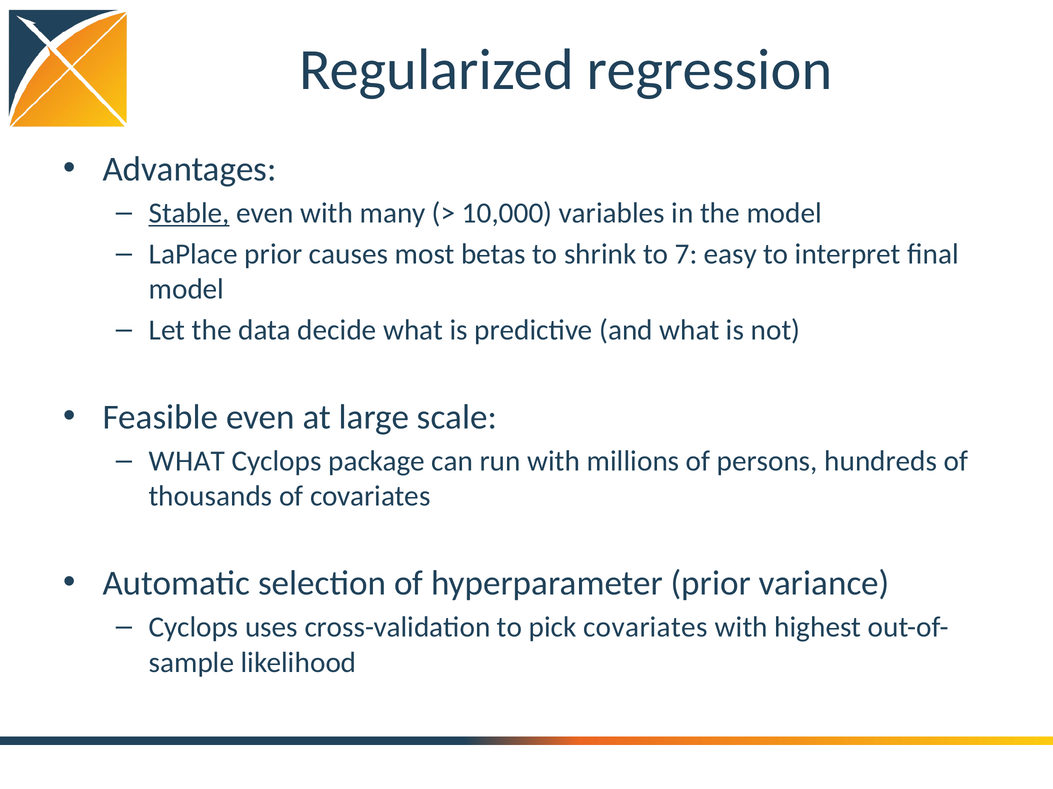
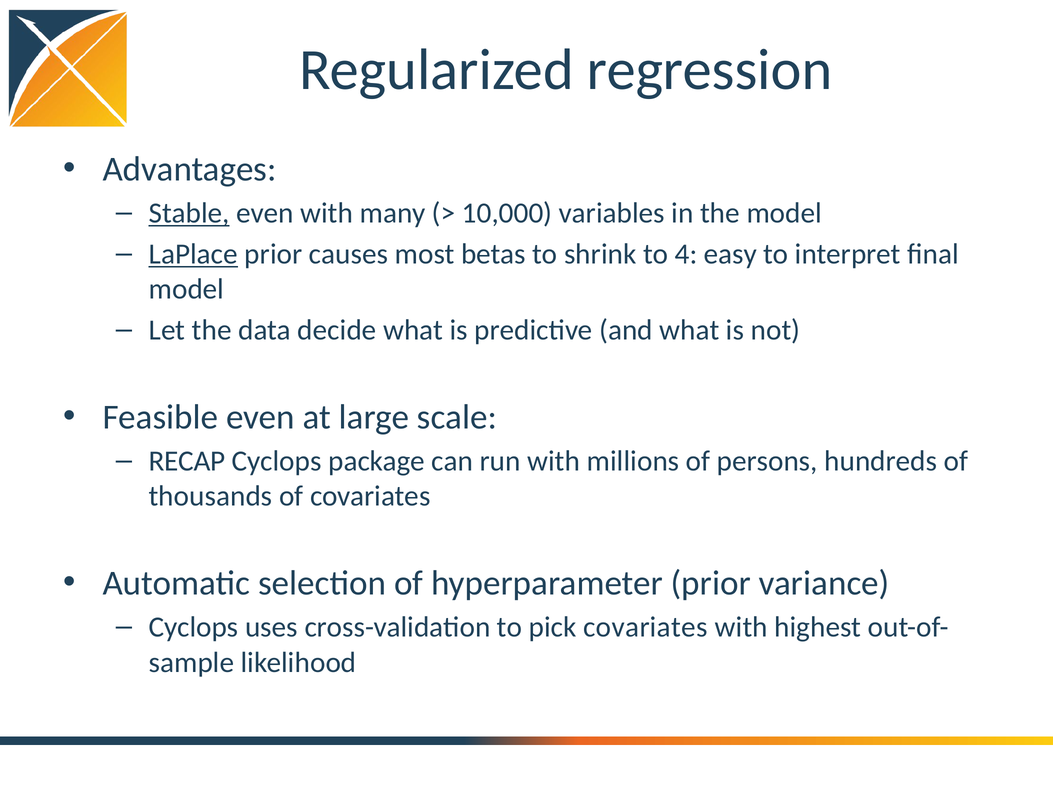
LaPlace underline: none -> present (193, 254)
7: 7 -> 4 (686, 254)
WHAT: WHAT -> RECAP (187, 462)
